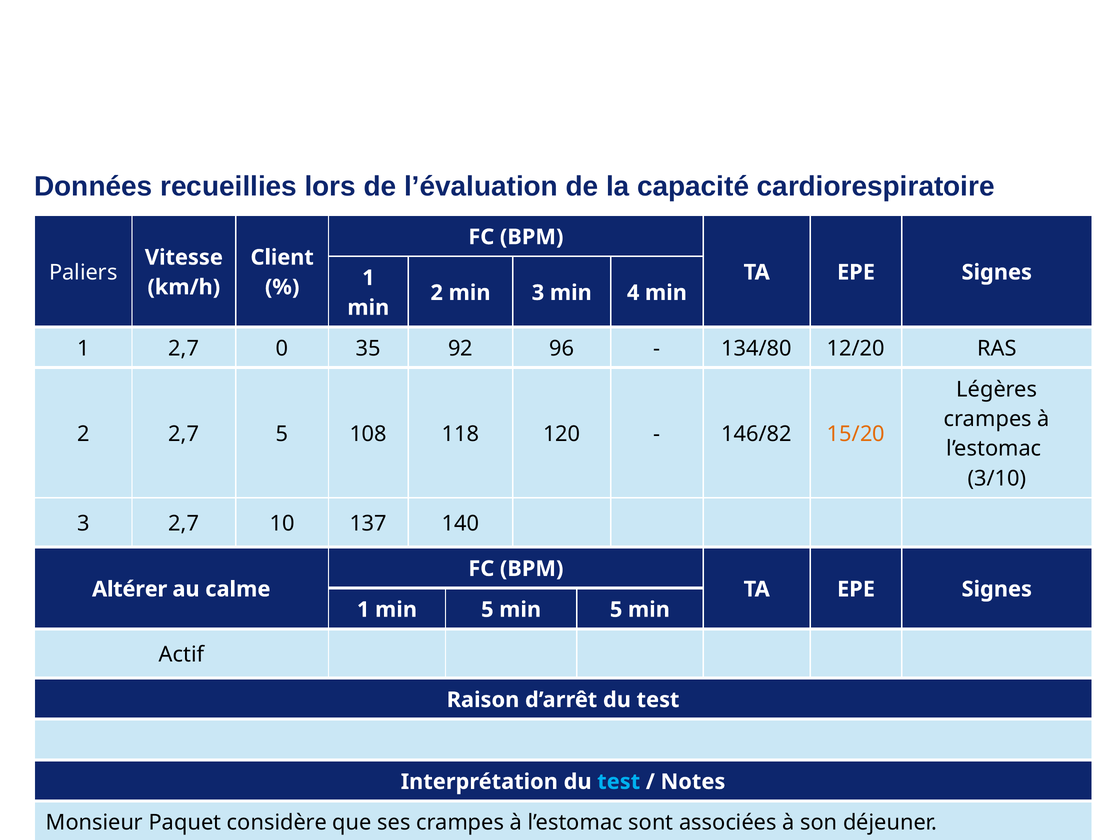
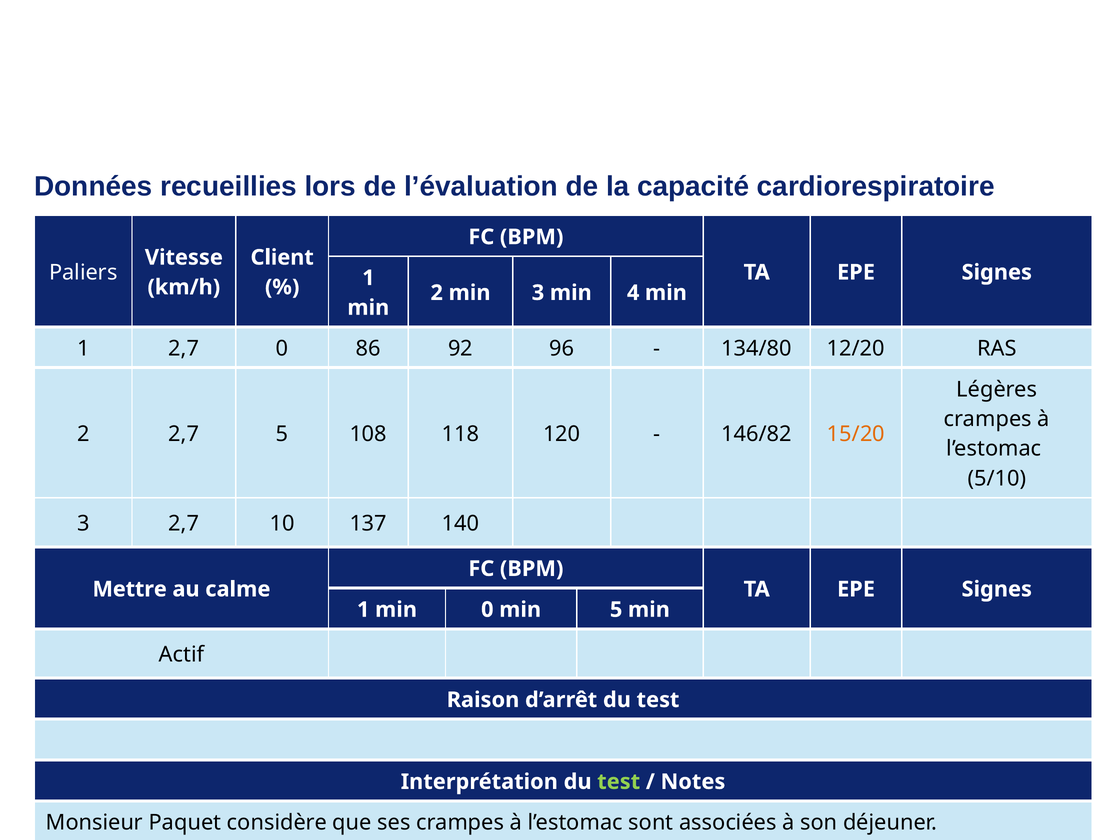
35: 35 -> 86 (368, 349)
3/10: 3/10 -> 5/10 (997, 478)
Altérer: Altérer -> Mettre (130, 589)
1 min 5: 5 -> 0 (487, 610)
test colour: light blue -> light green (619, 782)
